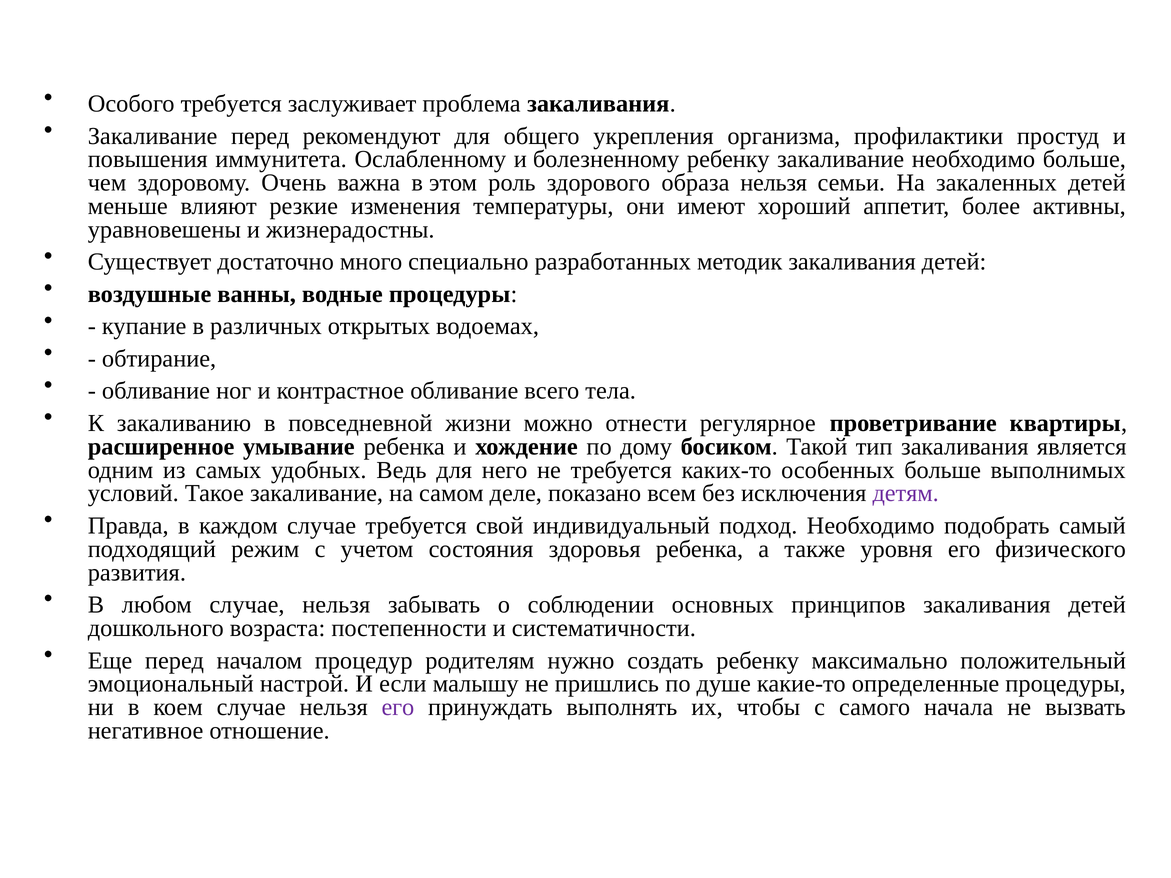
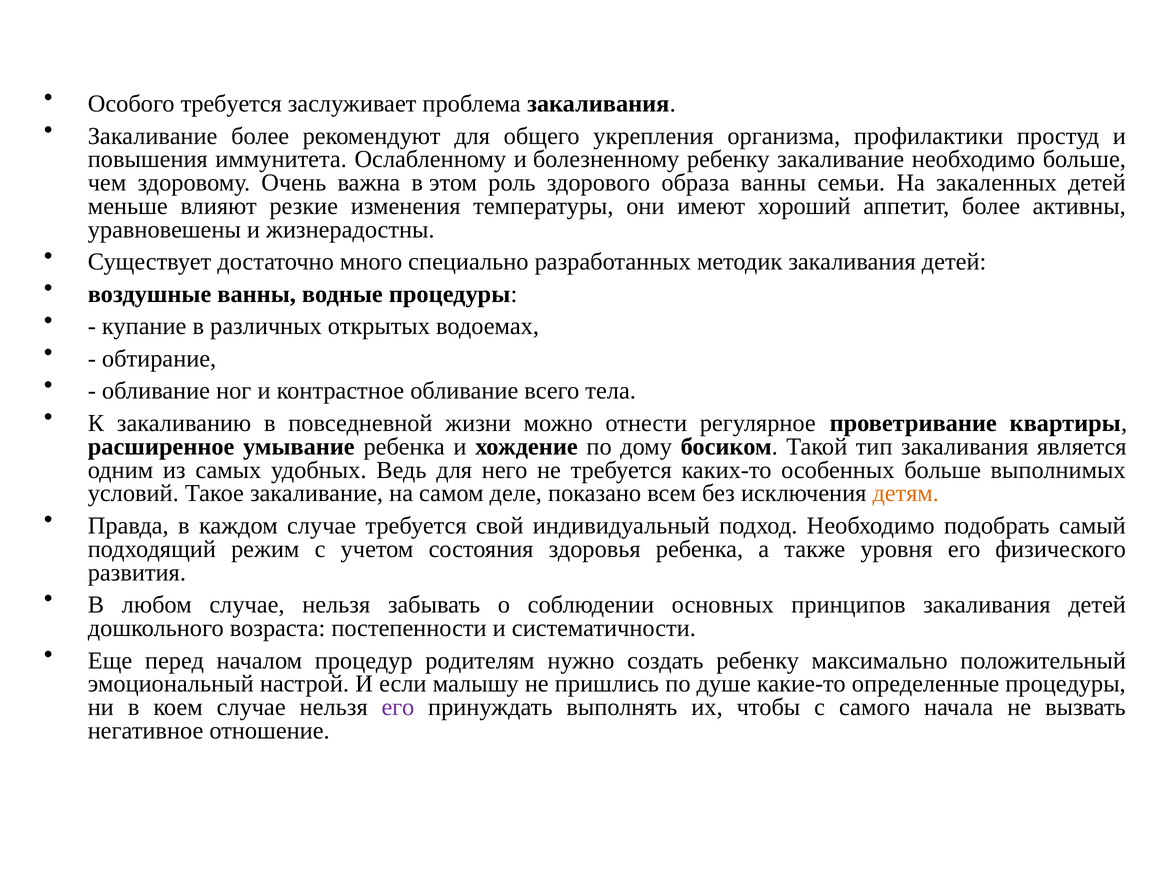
Закаливание перед: перед -> более (260, 136)
образа нельзя: нельзя -> ванны (773, 183)
детям colour: purple -> orange (906, 494)
